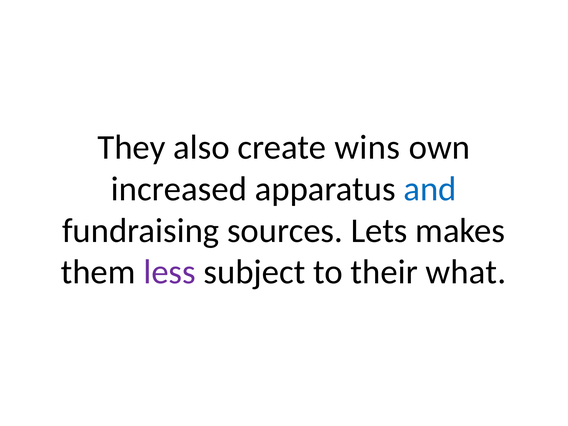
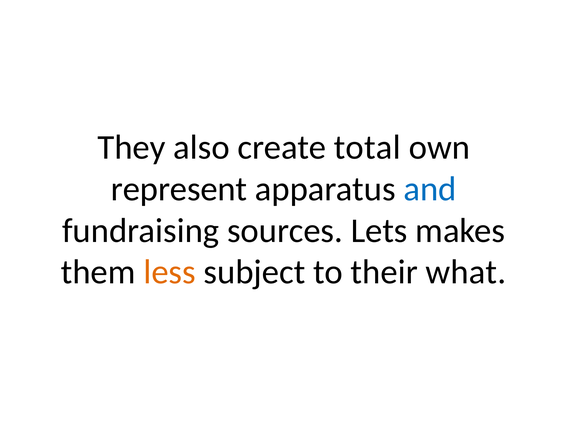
wins: wins -> total (367, 147)
increased: increased -> represent (179, 189)
less colour: purple -> orange (170, 272)
